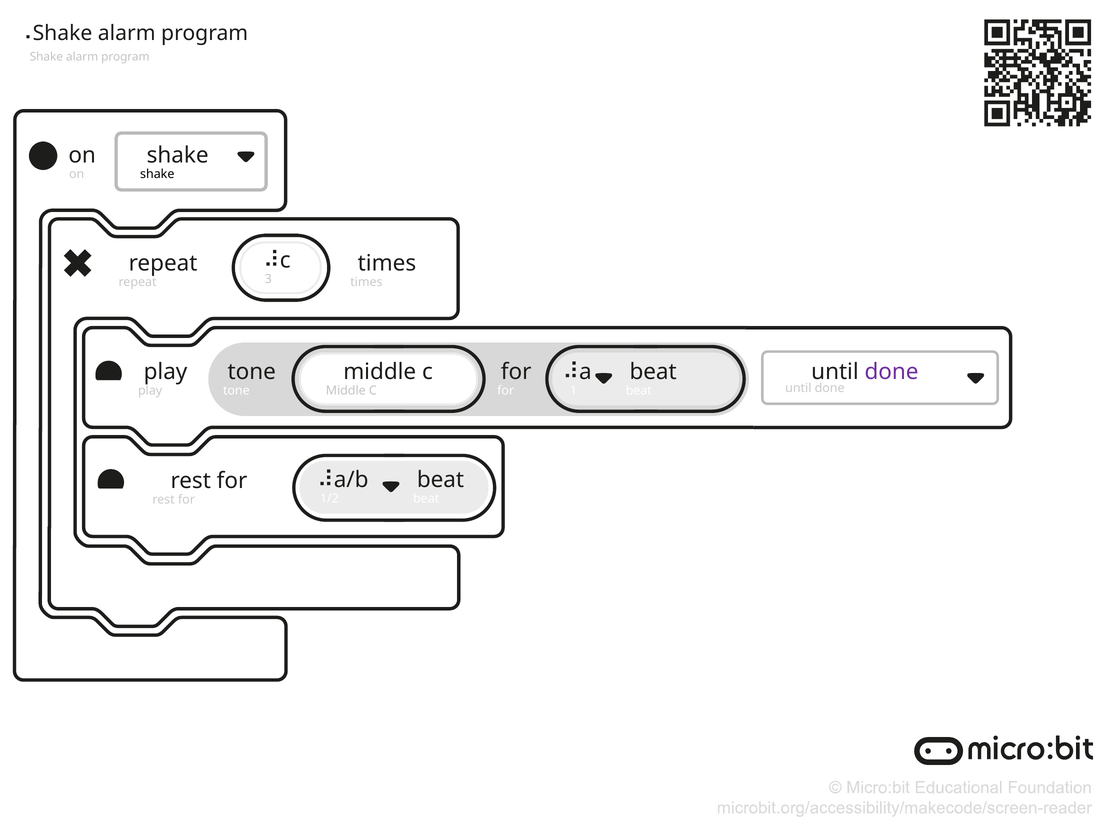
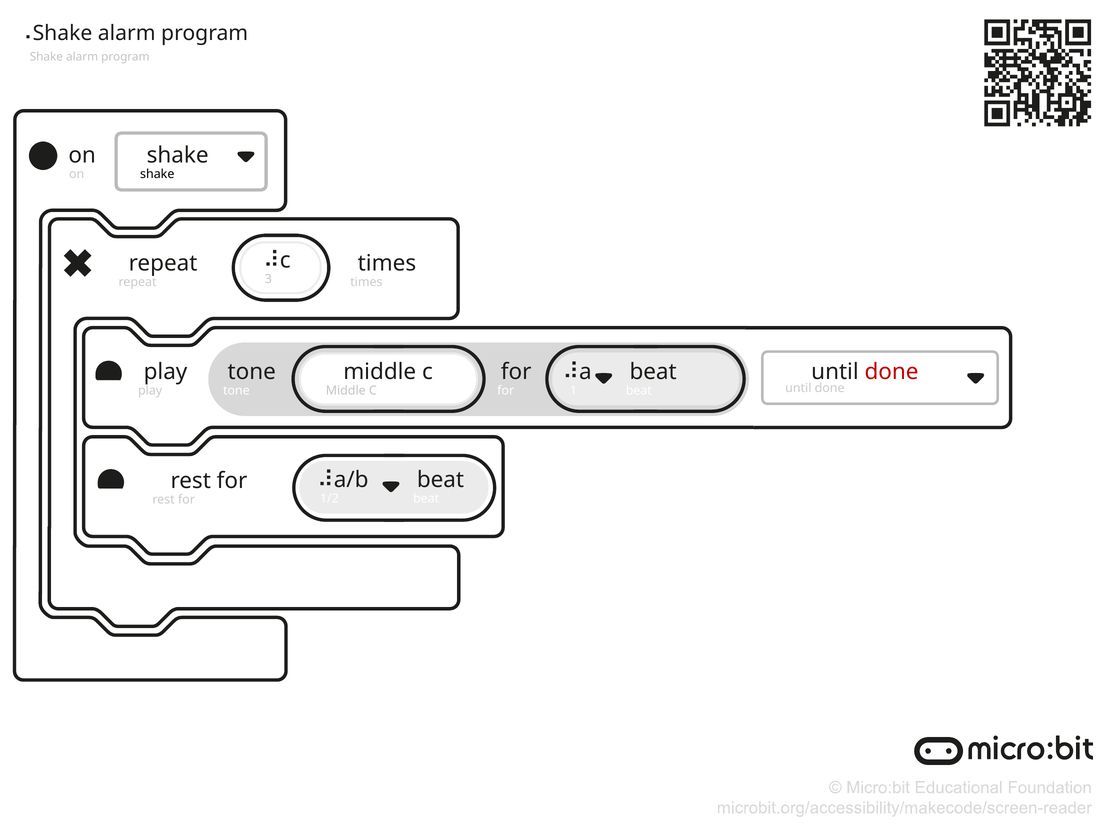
done colour: purple -> red (892, 372)
